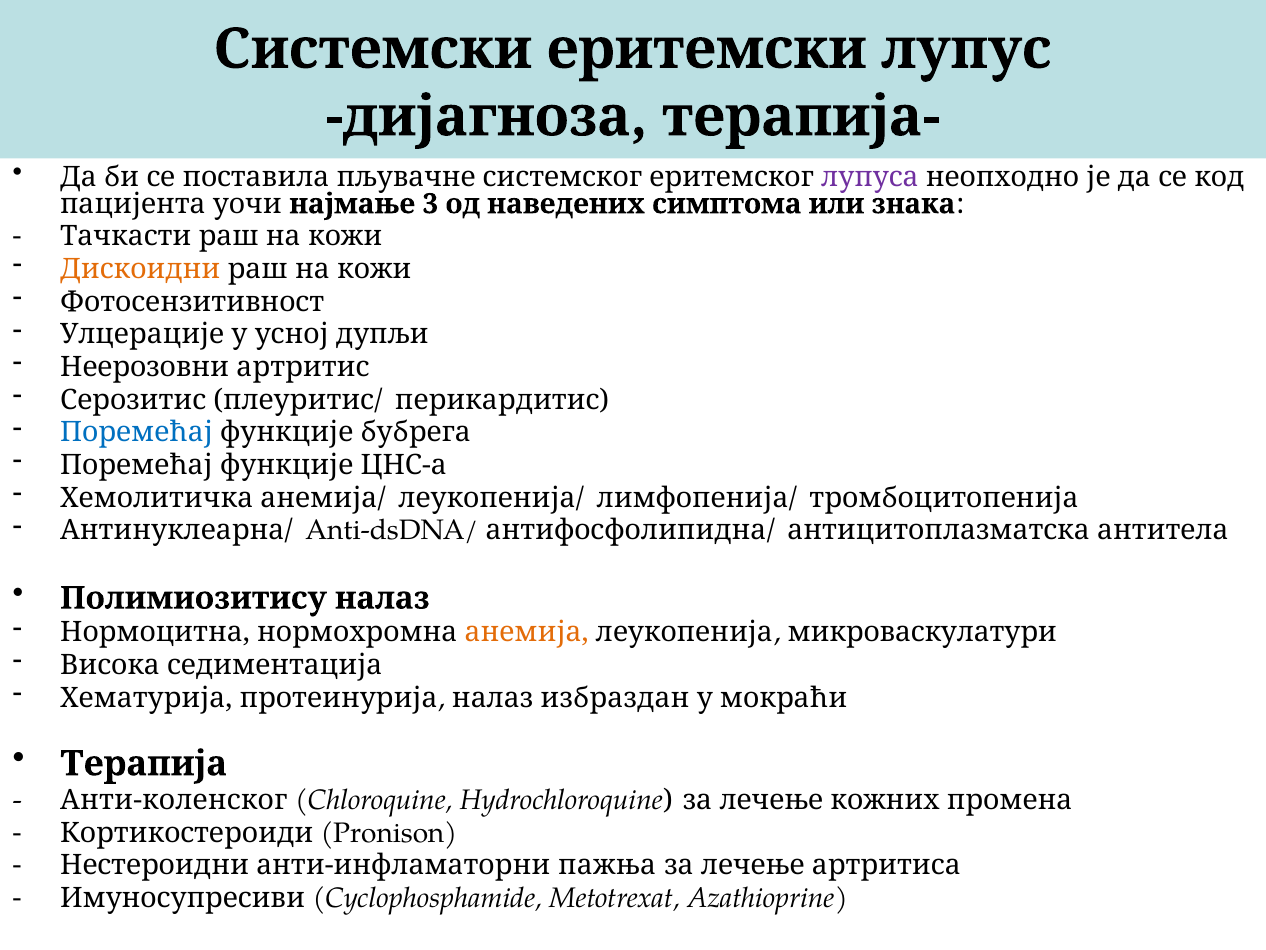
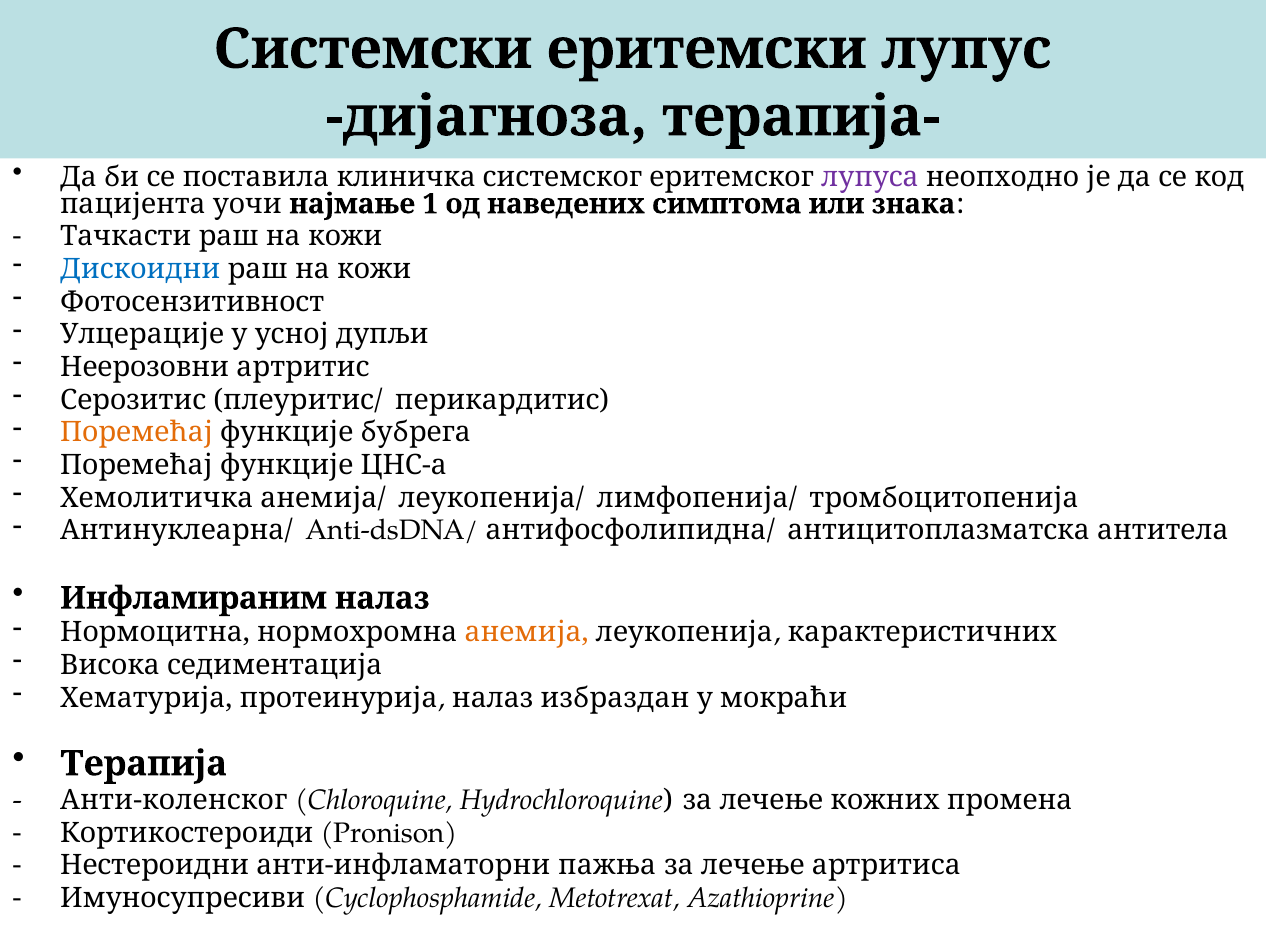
пљувачне: пљувачне -> клиничка (406, 177)
3: 3 -> 1 (430, 204)
Дискоидни colour: orange -> blue (140, 269)
Поремећај colour: blue -> orange (137, 432)
Полимиозитису: Полимиозитису -> Инфламираним (194, 598)
микроваскулатури: микроваскулатури -> карактеристичних (922, 632)
